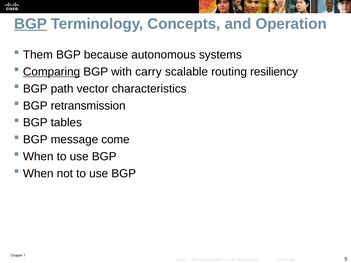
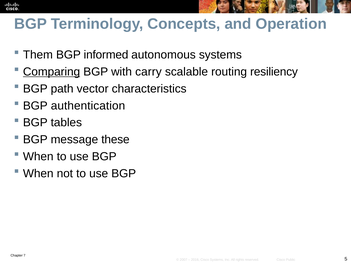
BGP underline: present -> none (31, 24)
because: because -> informed (106, 55)
retransmission: retransmission -> authentication (88, 106)
come: come -> these (115, 140)
